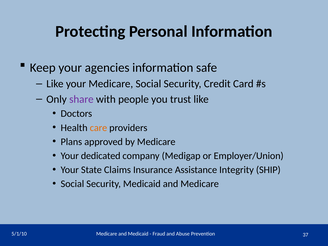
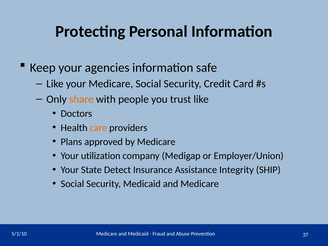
share colour: purple -> orange (81, 99)
dedicated: dedicated -> utilization (101, 156)
Claims: Claims -> Detect (118, 170)
